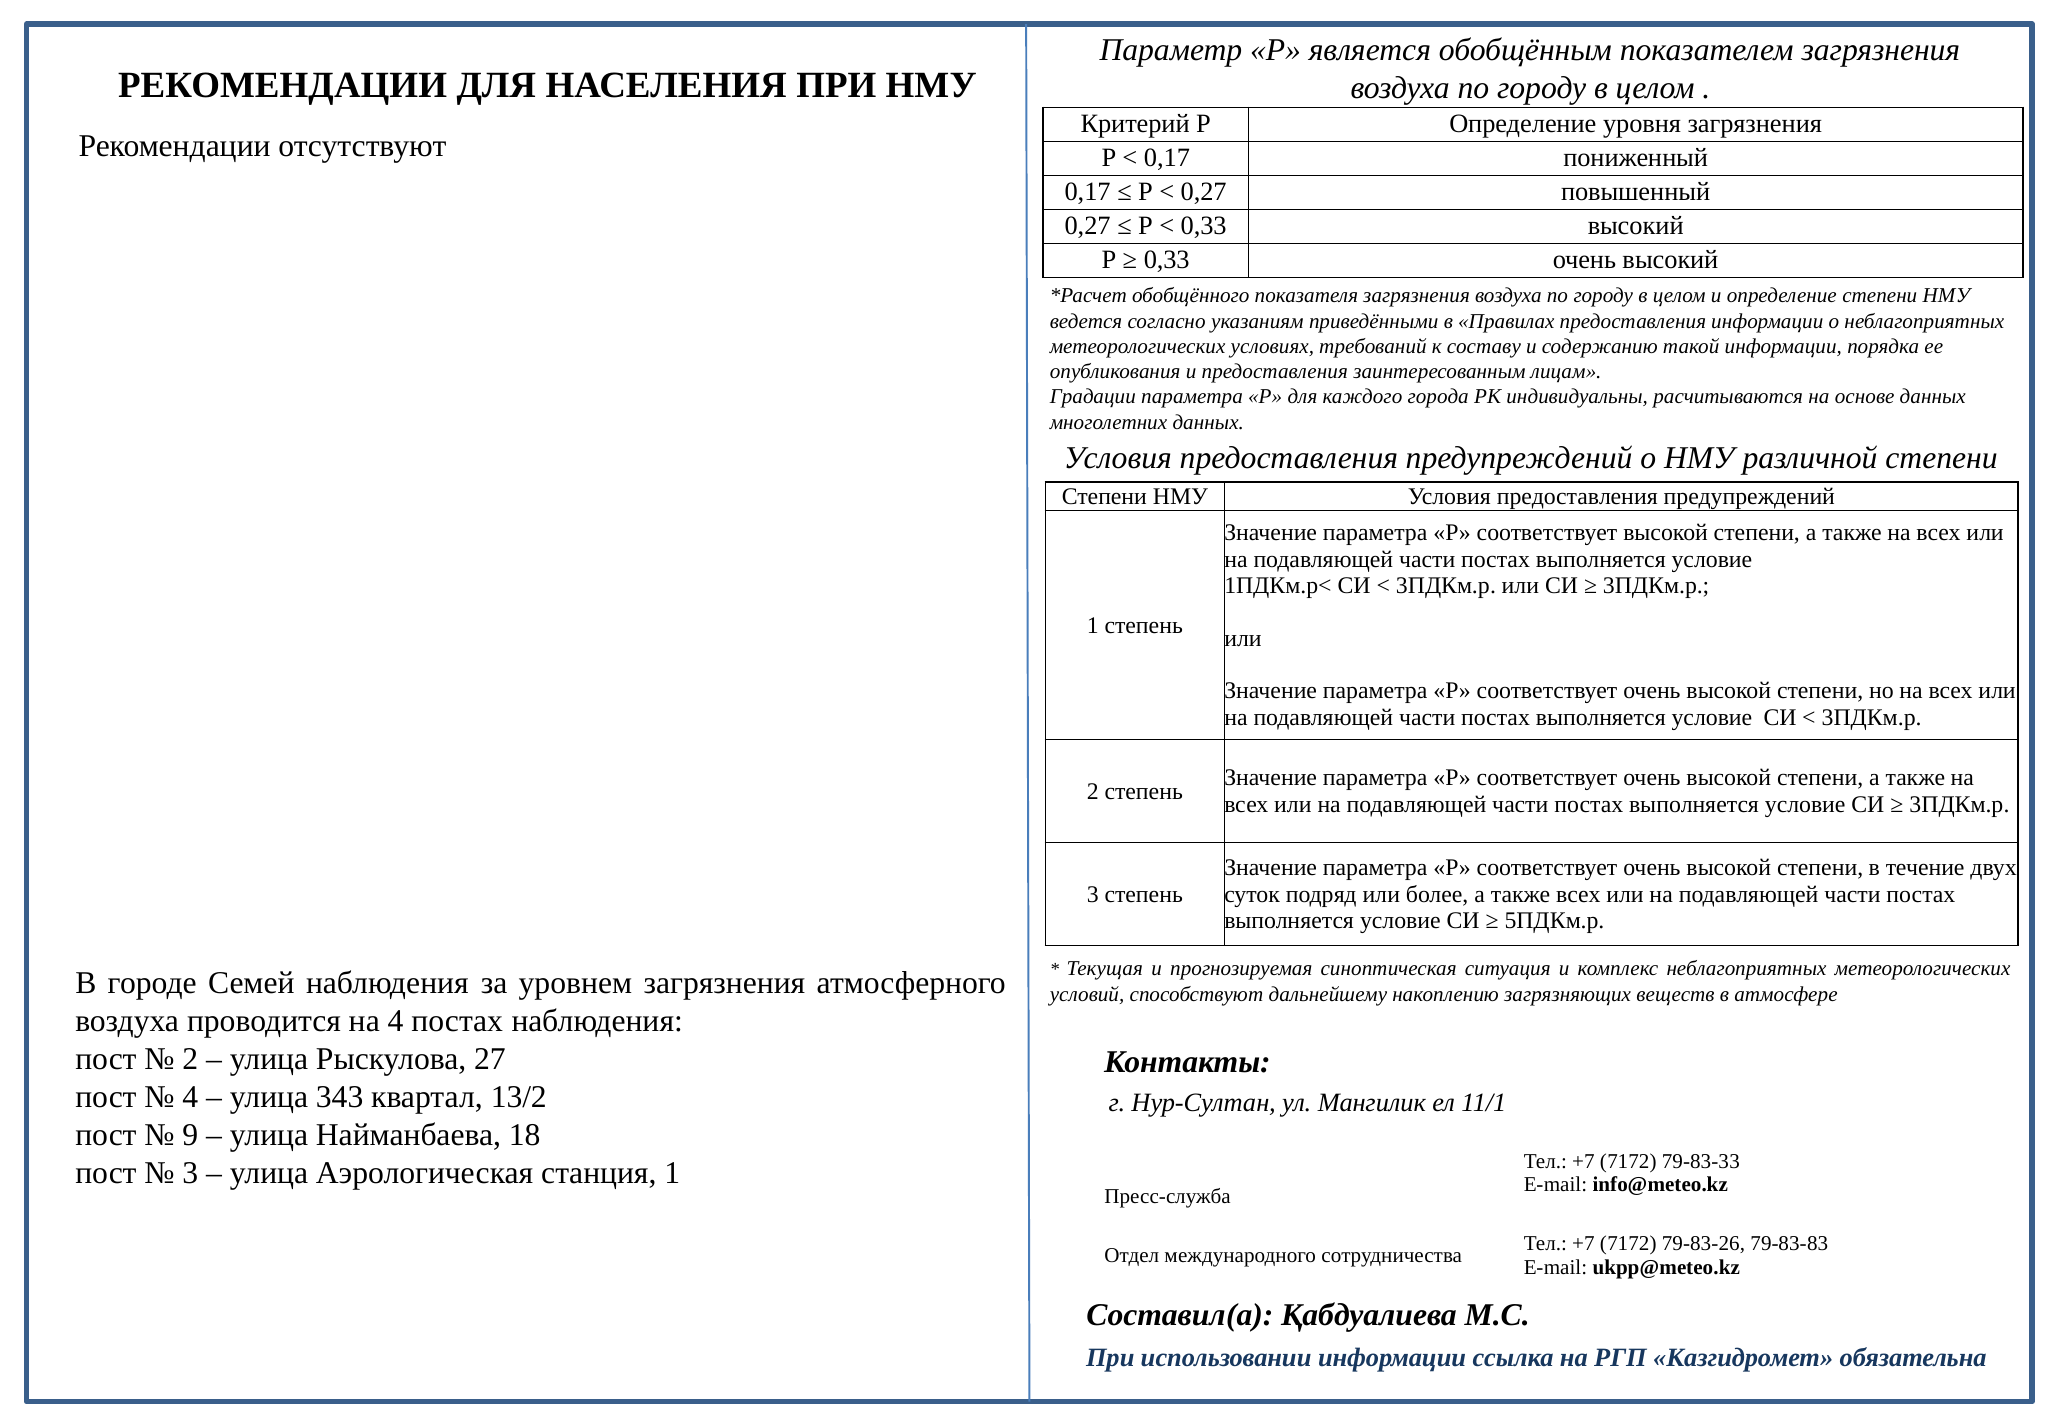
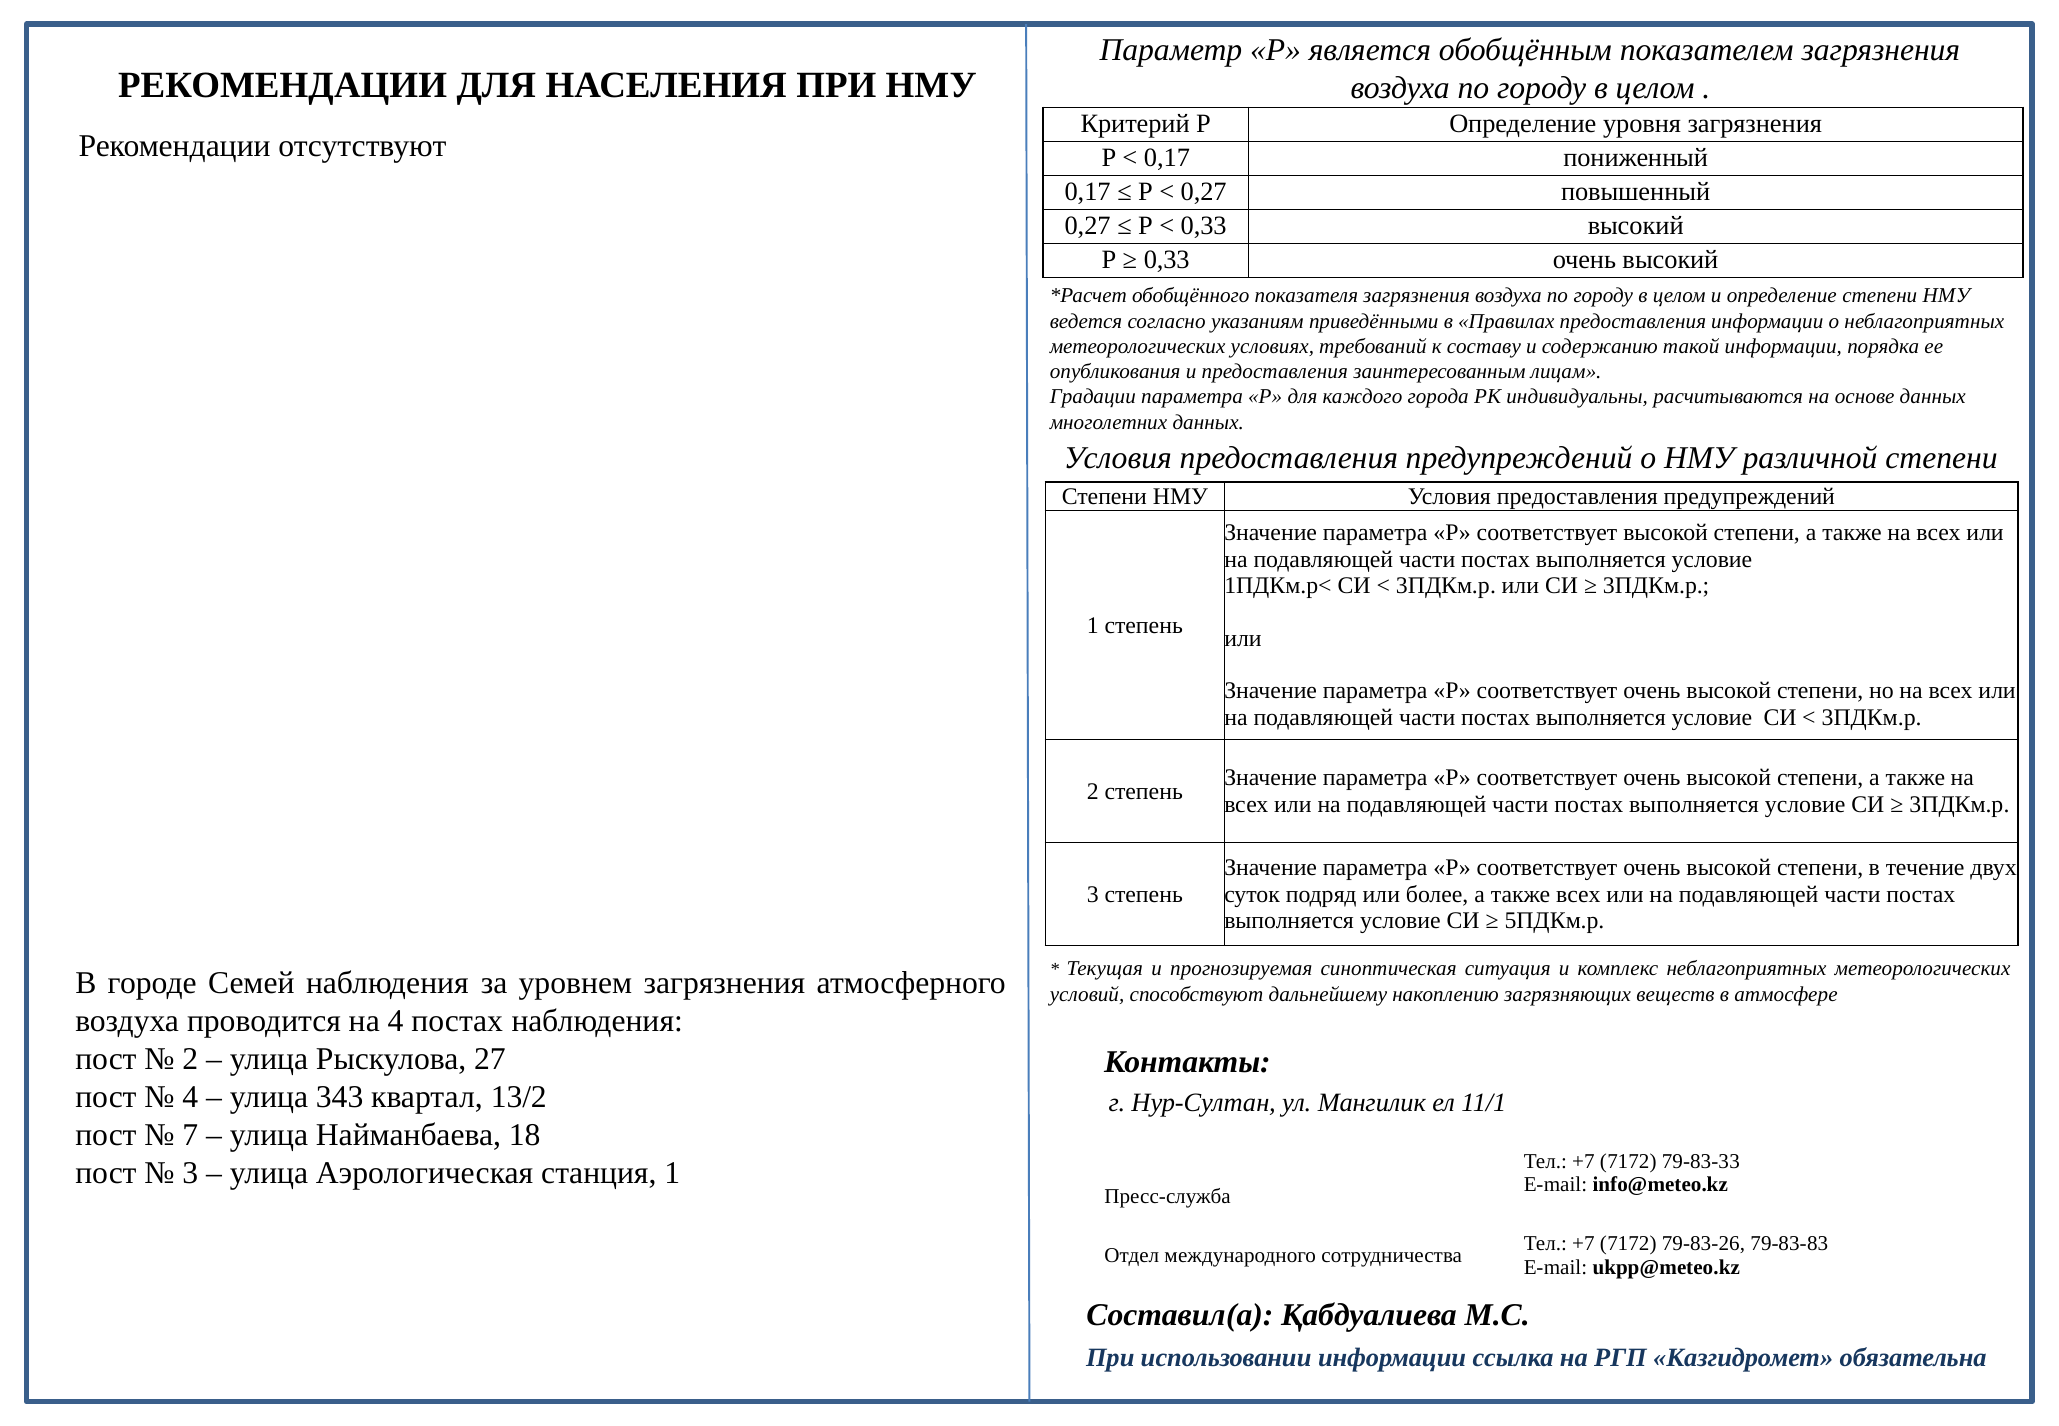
9: 9 -> 7 (190, 1135)
